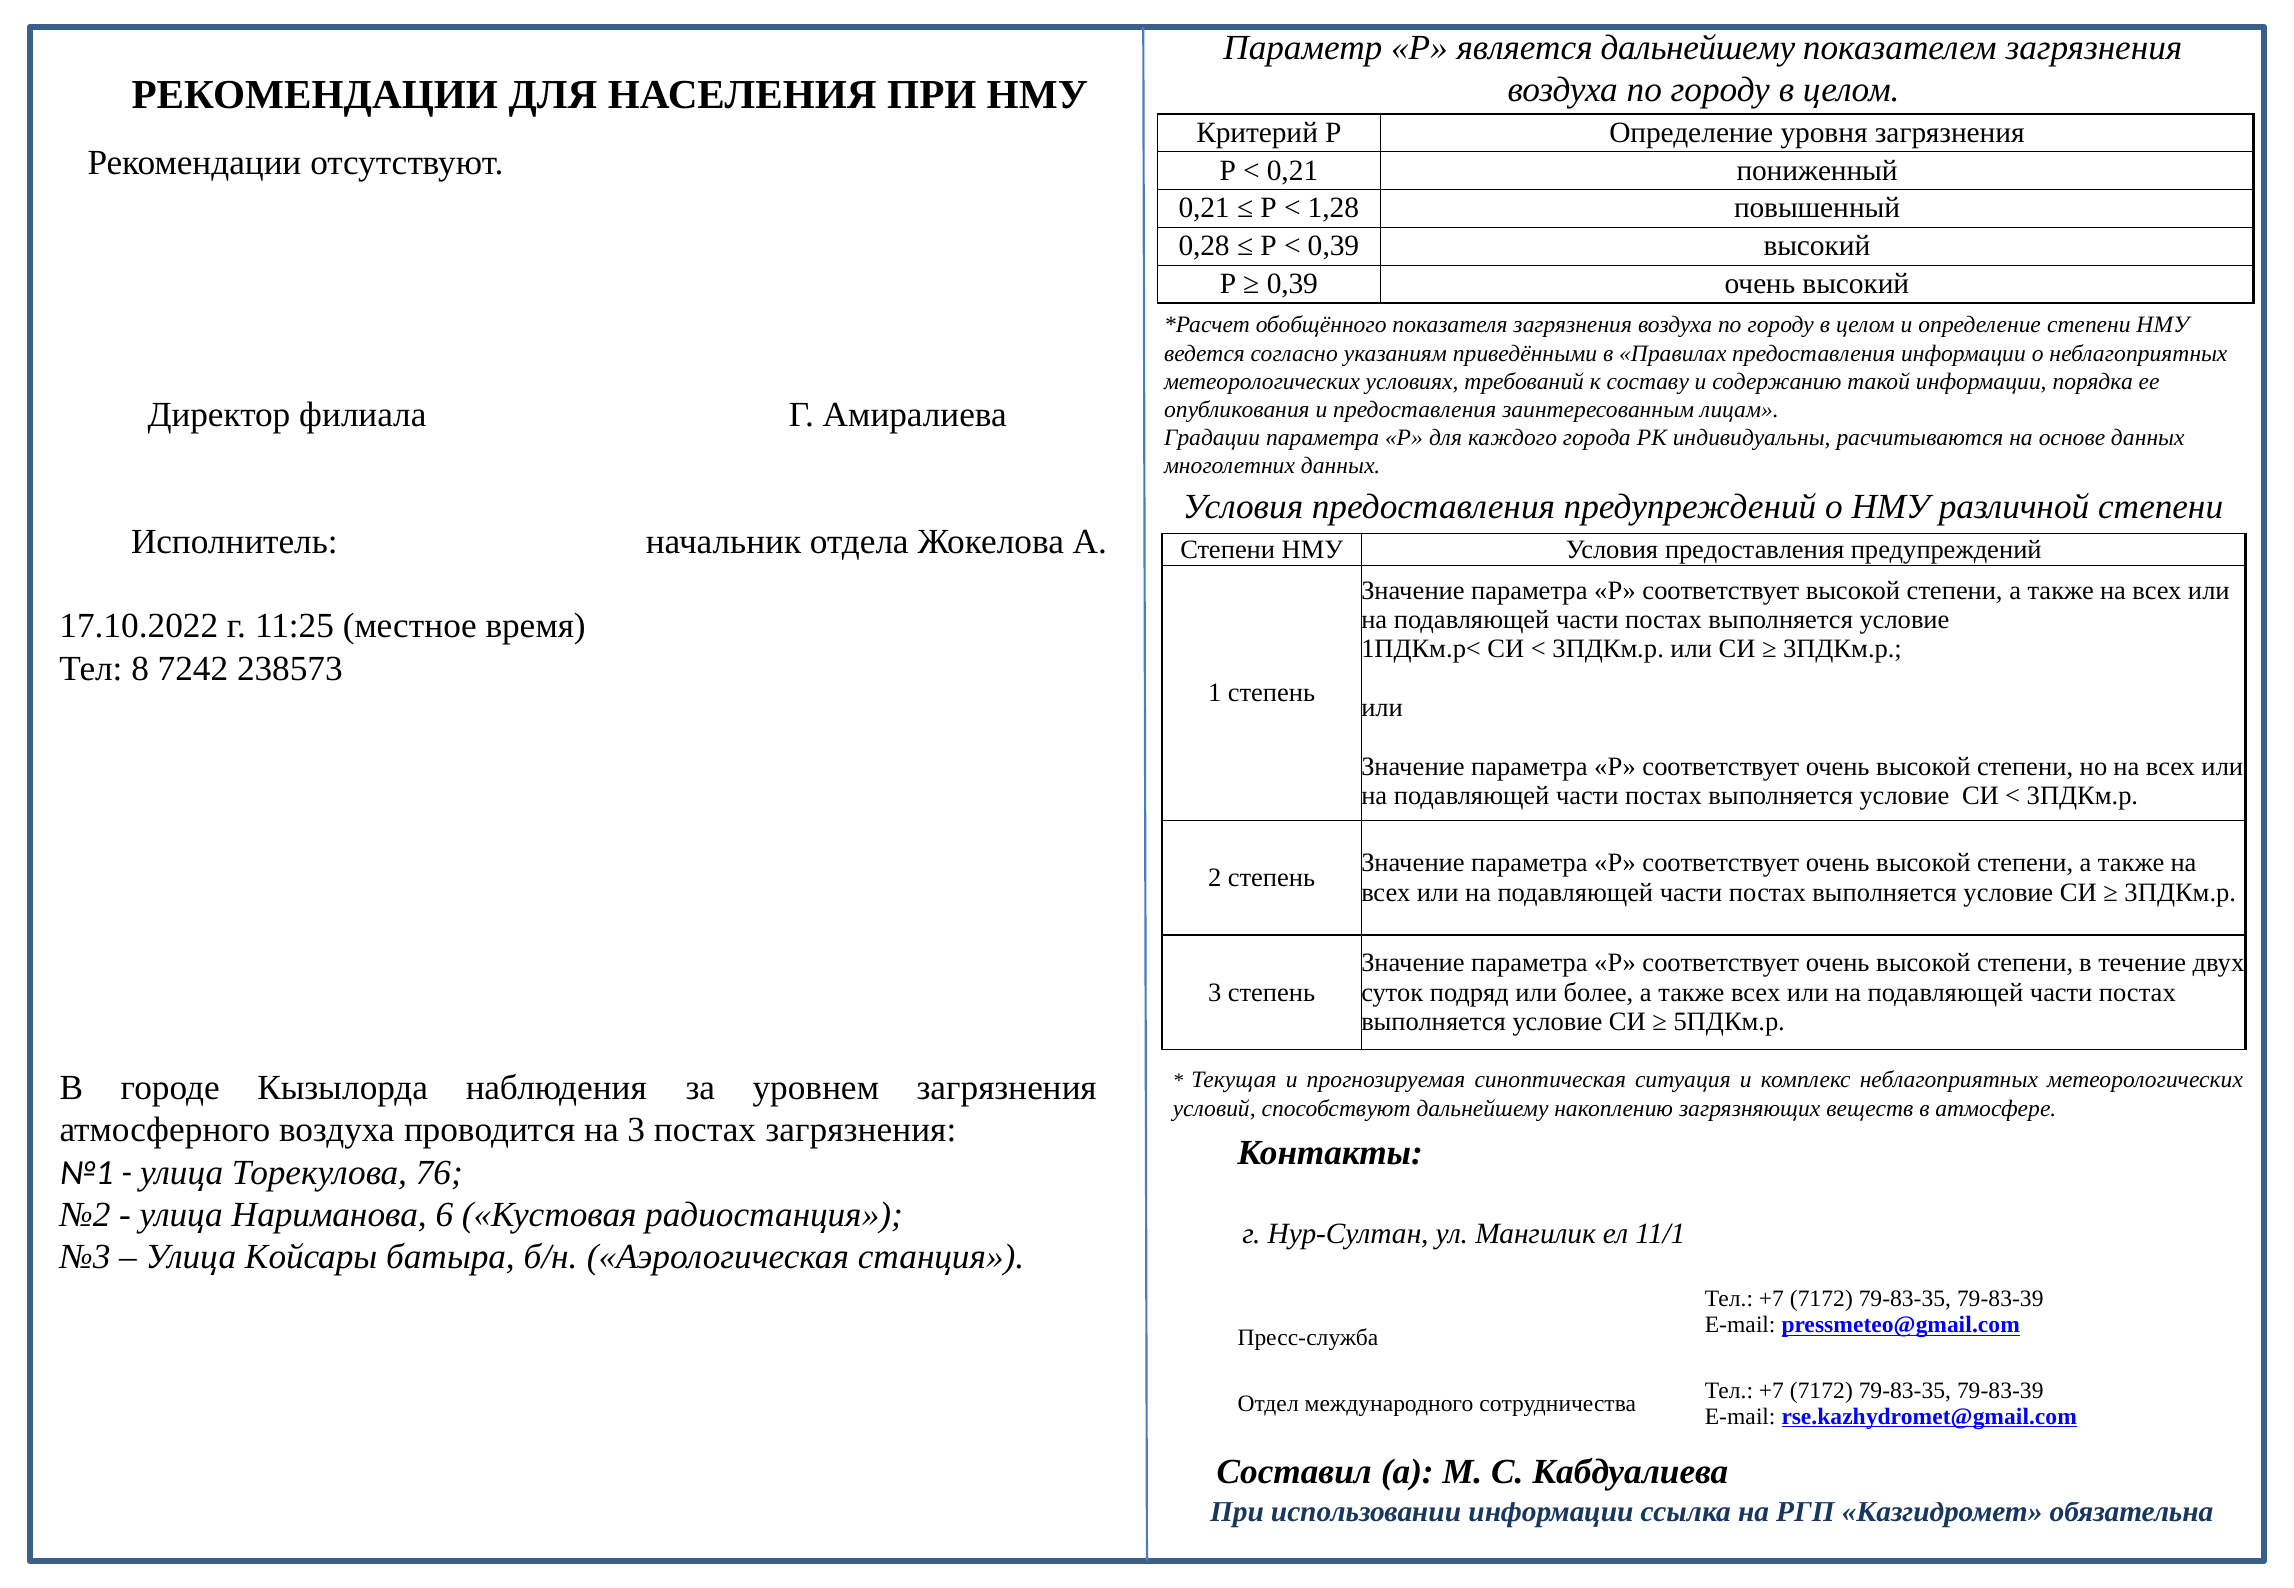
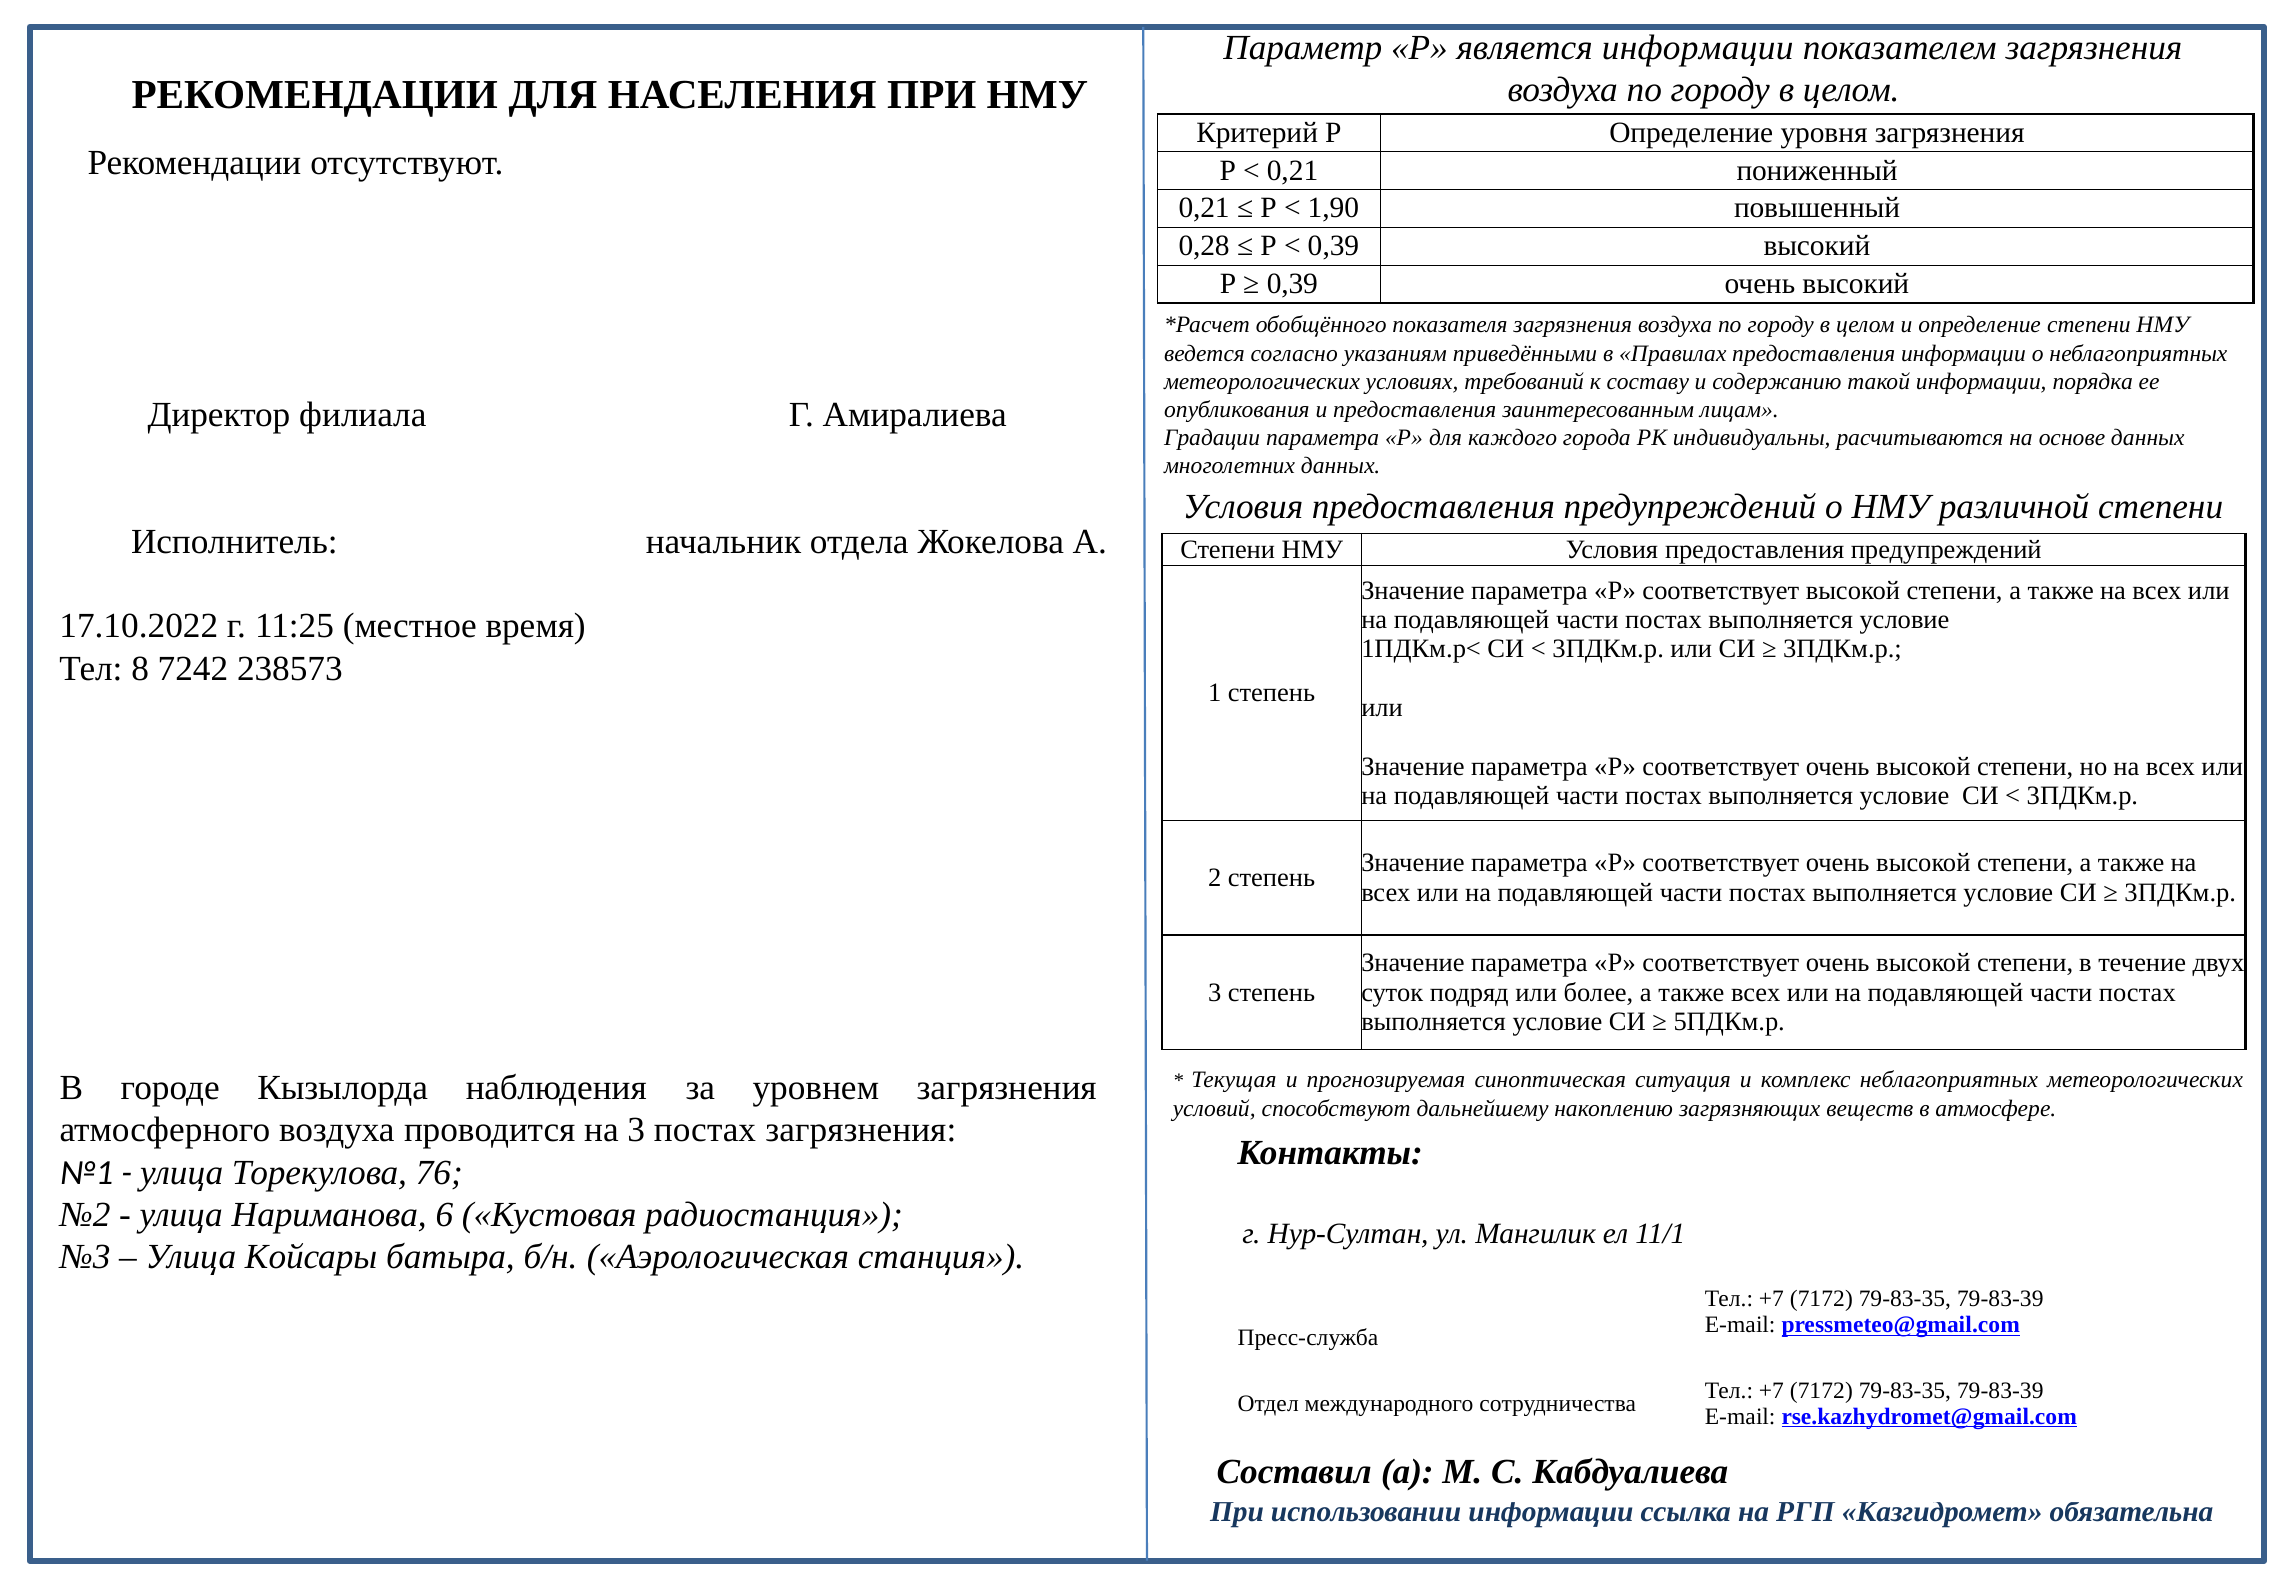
является дальнейшему: дальнейшему -> информации (1698, 48)
1,28: 1,28 -> 1,90 (1333, 208)
